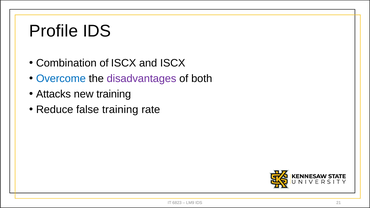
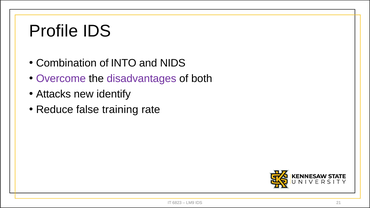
of ISCX: ISCX -> INTO (124, 63)
and ISCX: ISCX -> NIDS (173, 63)
Overcome colour: blue -> purple (61, 79)
new training: training -> identify (114, 94)
